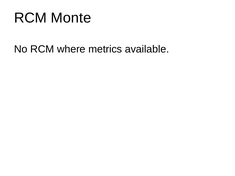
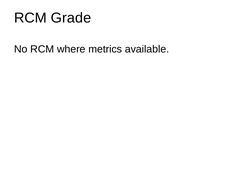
Monte: Monte -> Grade (71, 18)
